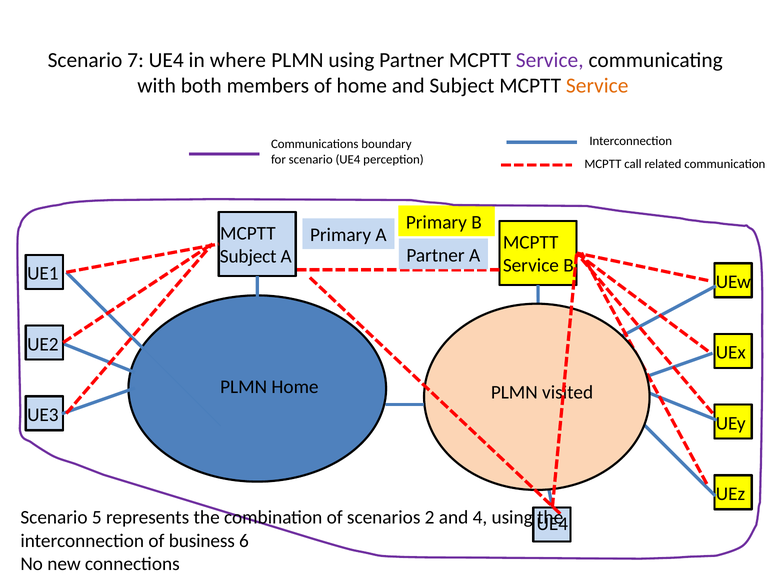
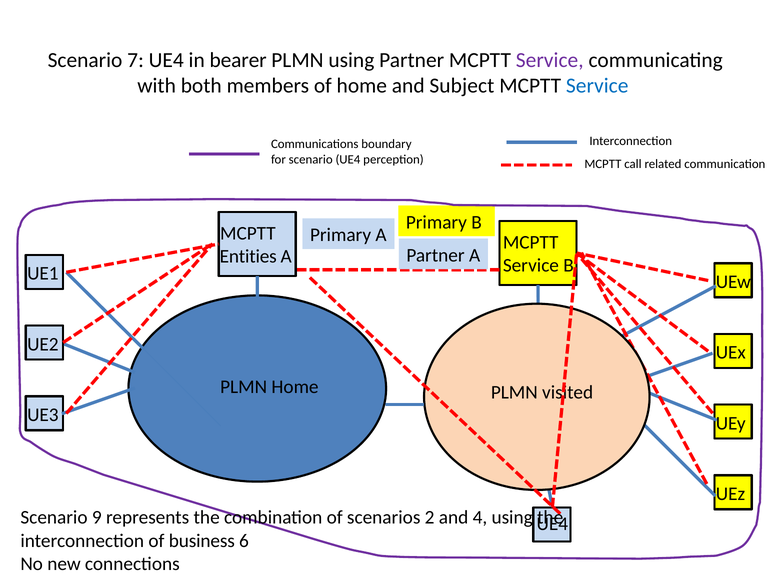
where: where -> bearer (238, 60)
Service colour: orange -> blue (597, 86)
Subject: Subject -> Entities (248, 257)
5: 5 -> 9 (97, 518)
